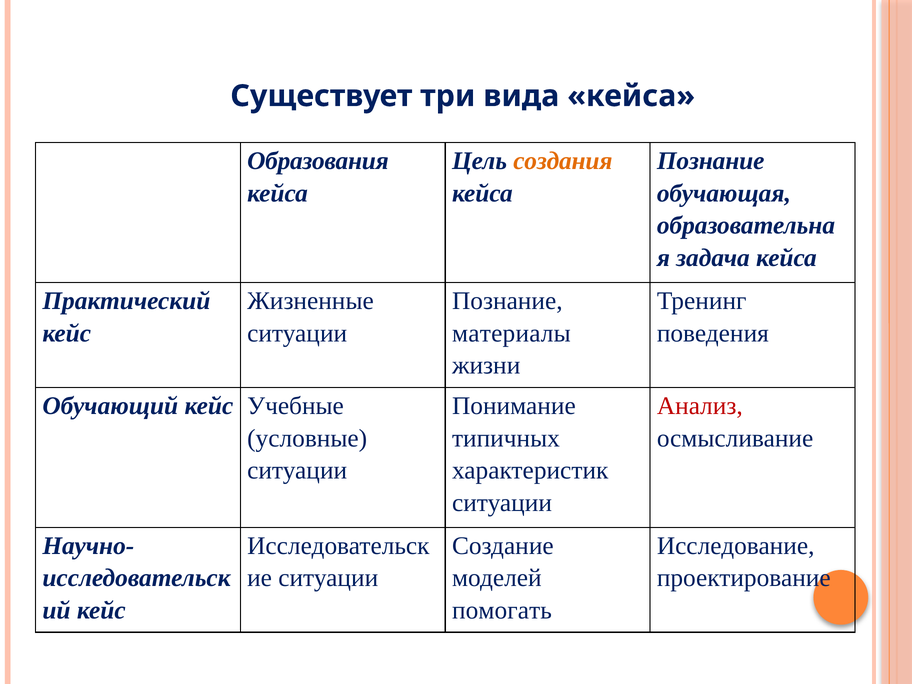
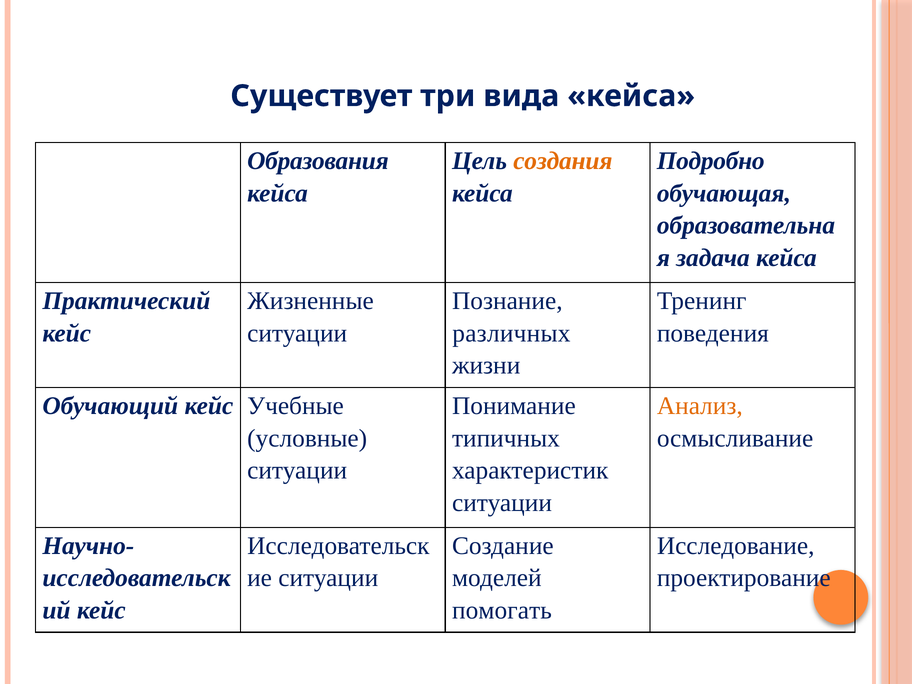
Познание: Познание -> Подробно (711, 161)
материалы: материалы -> различных (511, 333)
Анализ colour: red -> orange (700, 406)
